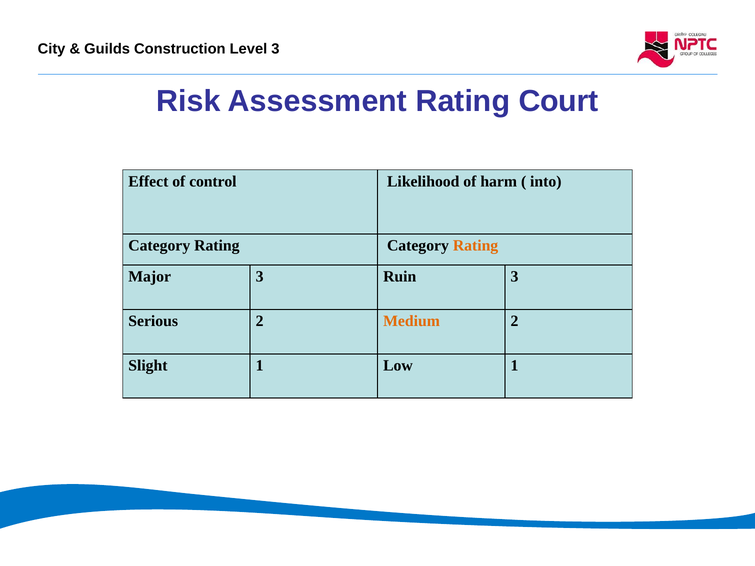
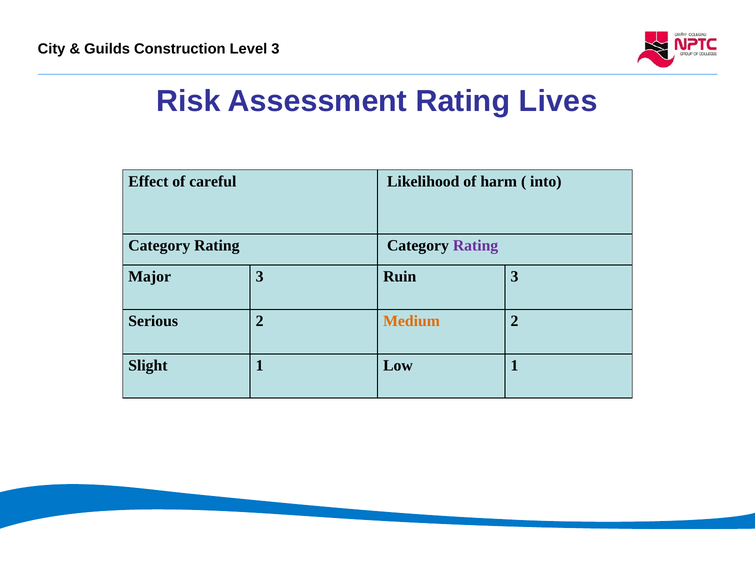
Court: Court -> Lives (558, 101)
control: control -> careful (213, 181)
Rating colour: orange -> purple (476, 246)
